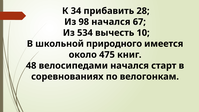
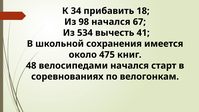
28: 28 -> 18 (143, 11)
10: 10 -> 41 (143, 33)
природного: природного -> сохранения (114, 44)
